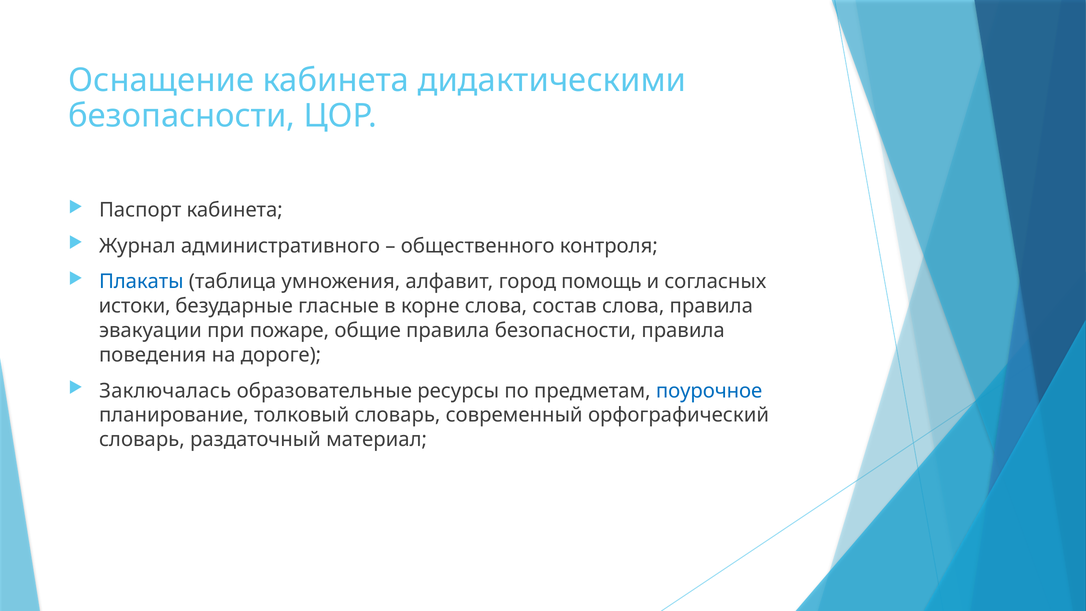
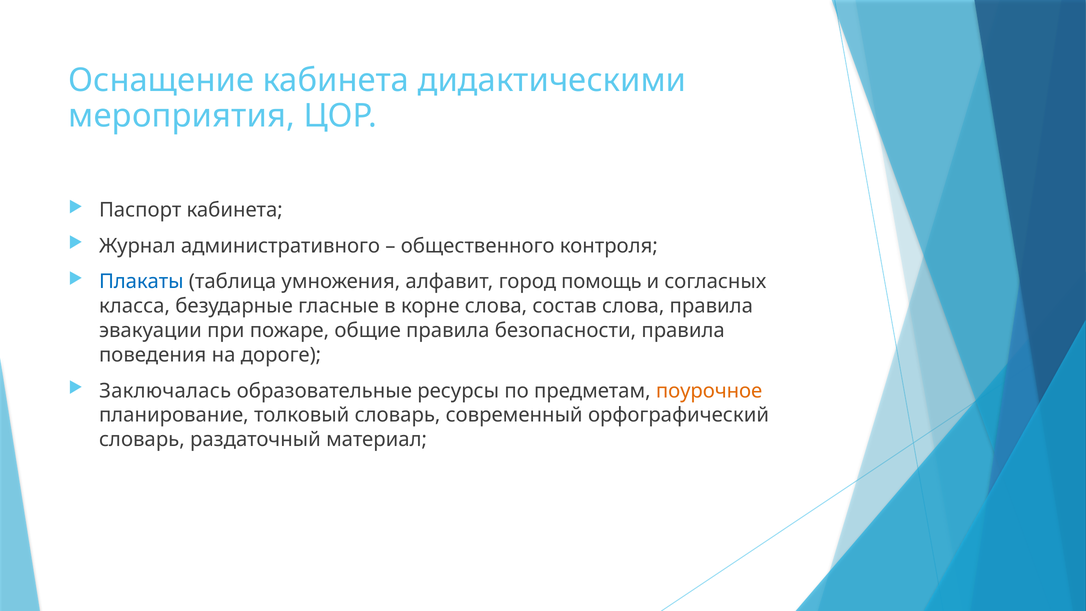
безопасности: безопасности -> мероприятия (182, 116)
истоки: истоки -> класса (135, 306)
поурочное colour: blue -> orange (709, 391)
